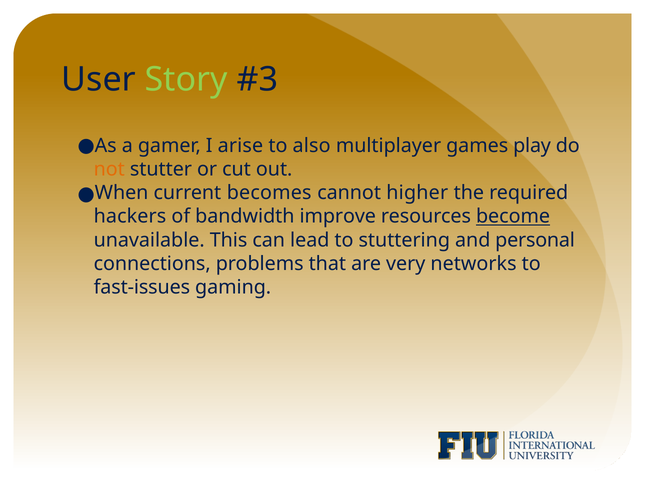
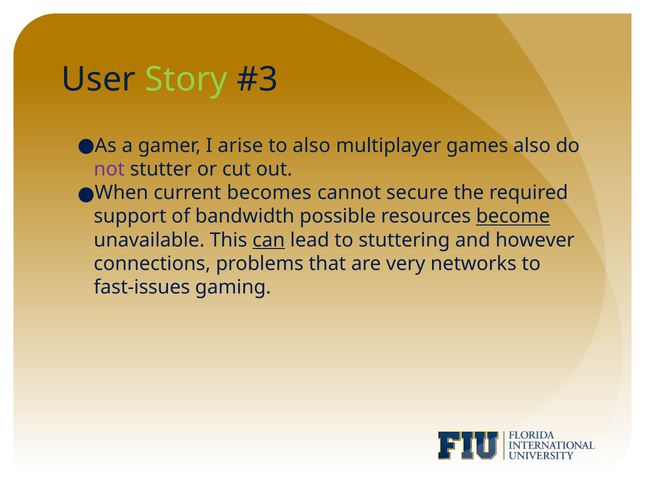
games play: play -> also (532, 145)
not colour: orange -> purple (109, 169)
higher: higher -> secure (417, 193)
hackers: hackers -> support (130, 216)
improve: improve -> possible (338, 216)
can underline: none -> present (269, 240)
personal: personal -> however (535, 240)
